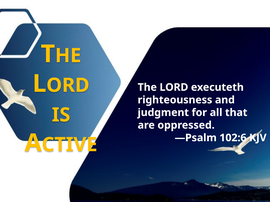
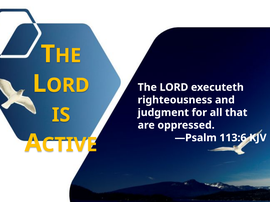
102:6: 102:6 -> 113:6 (233, 138)
